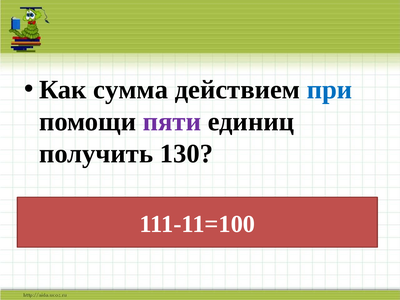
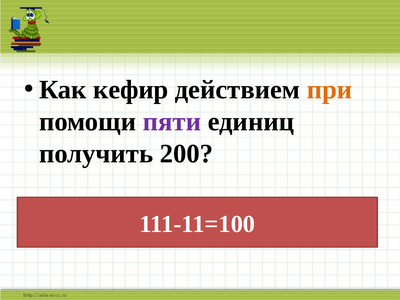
сумма: сумма -> кефир (131, 90)
при colour: blue -> orange (330, 90)
130: 130 -> 200 (186, 154)
